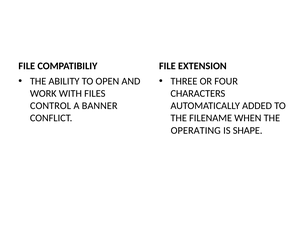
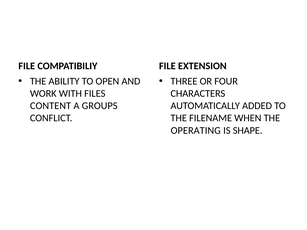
CONTROL: CONTROL -> CONTENT (51, 106)
BANNER: BANNER -> GROUPS (100, 106)
